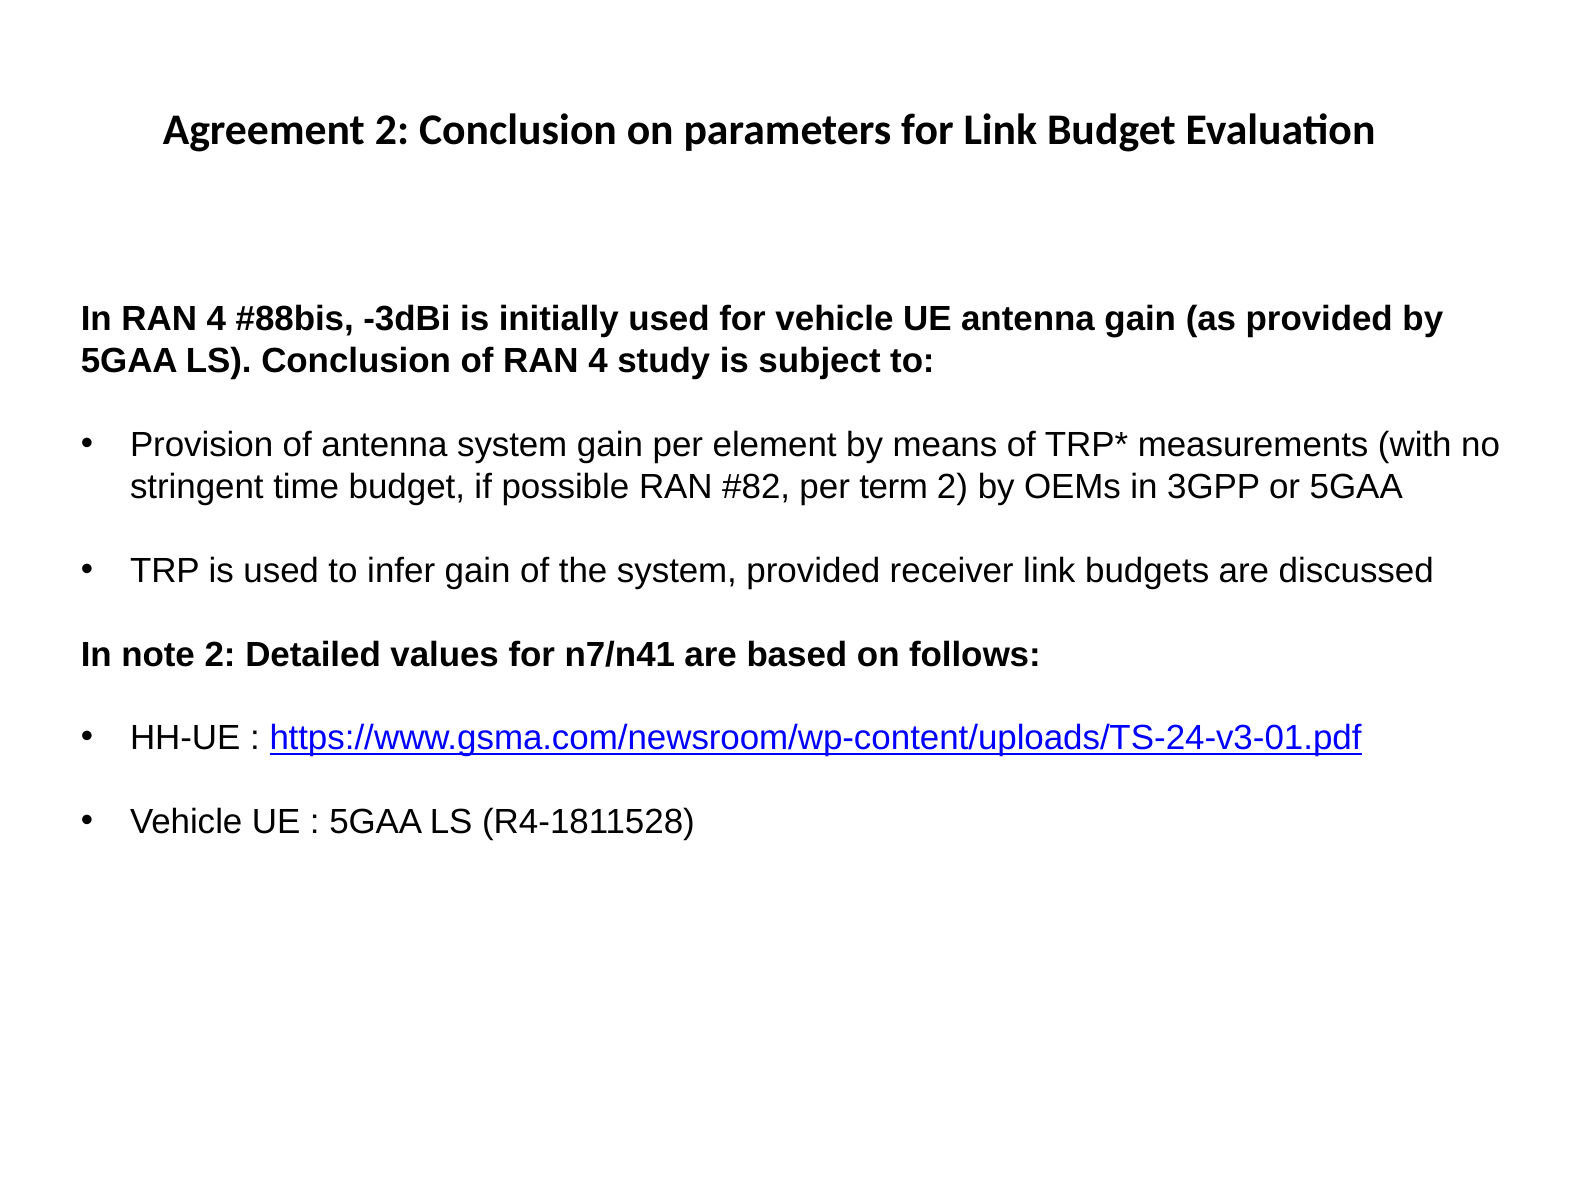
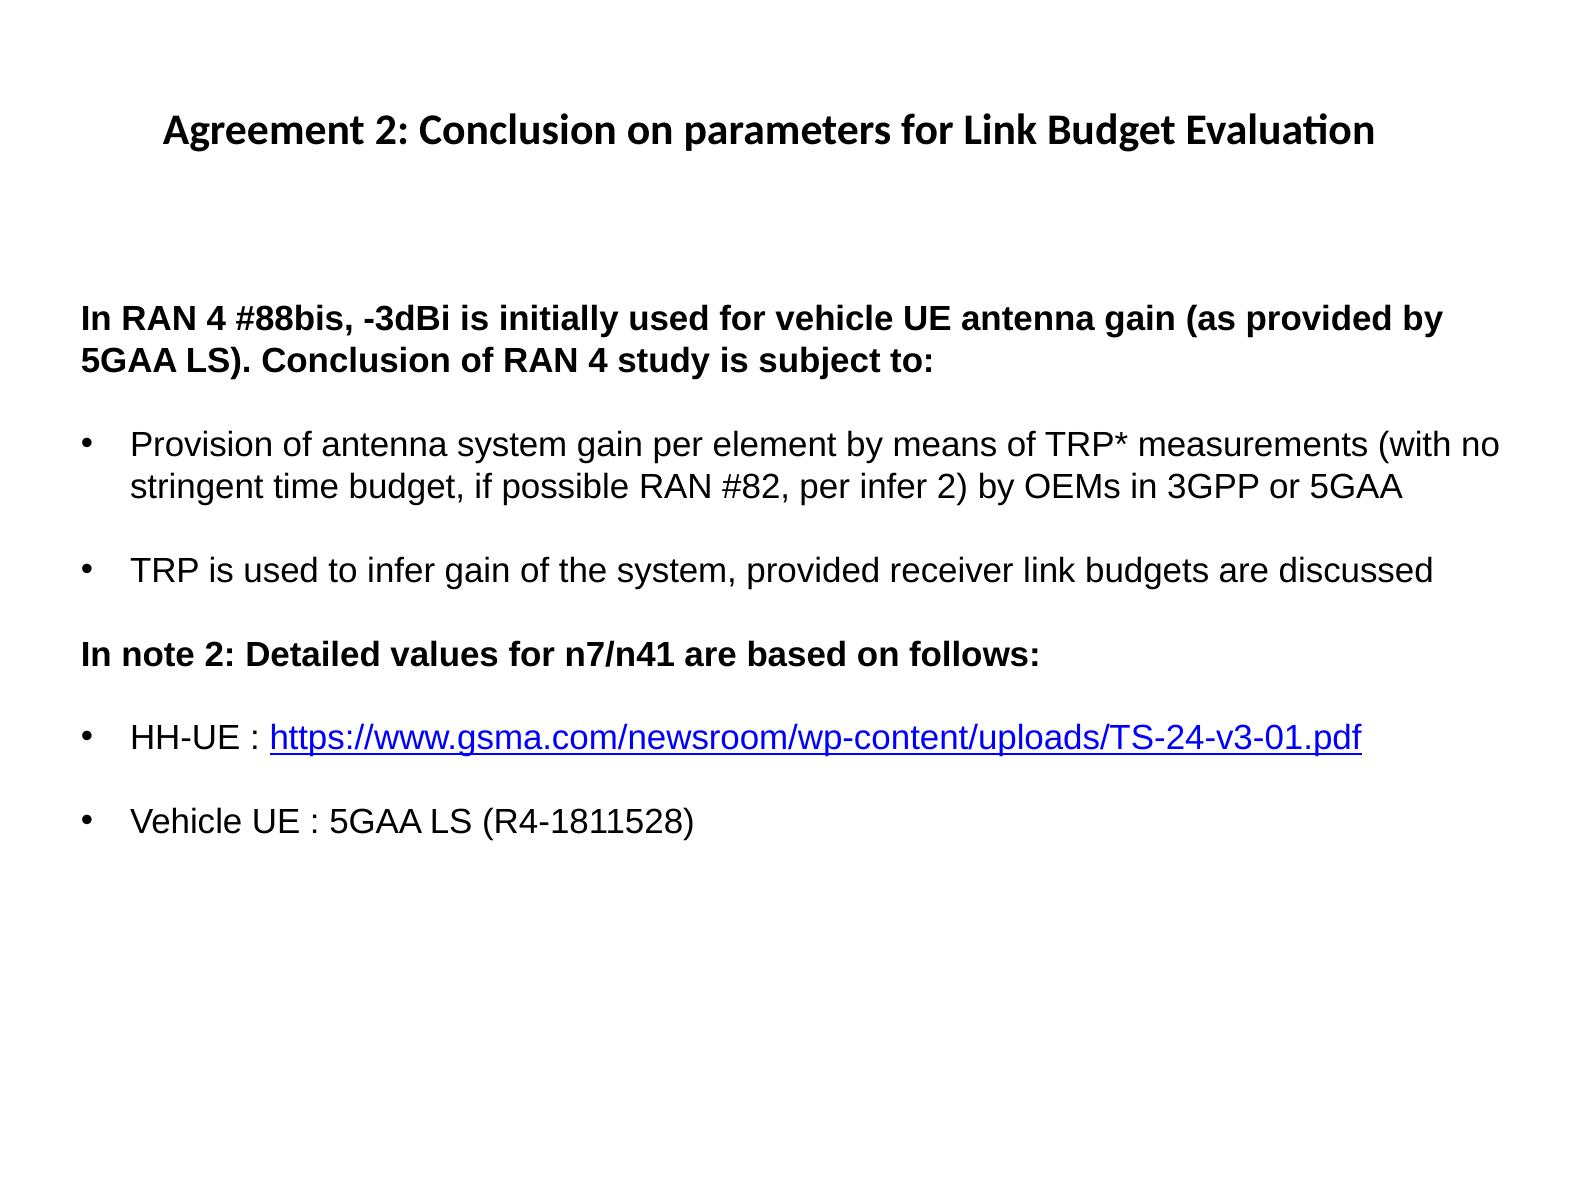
per term: term -> infer (894, 487)
